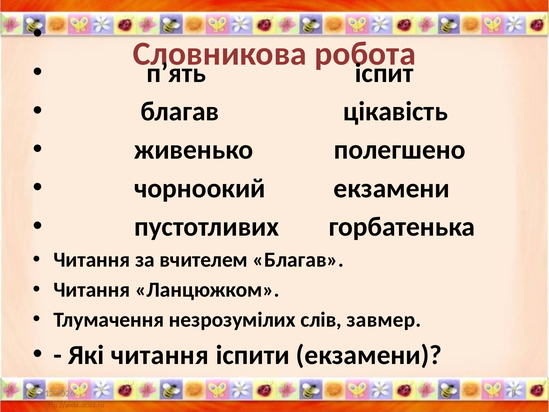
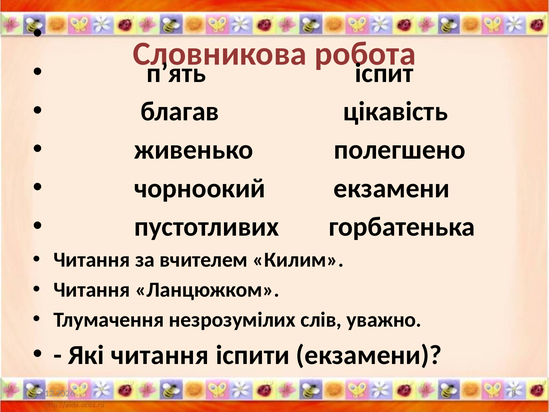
вчителем Благав: Благав -> Килим (298, 260)
завмер: завмер -> уважно (384, 320)
